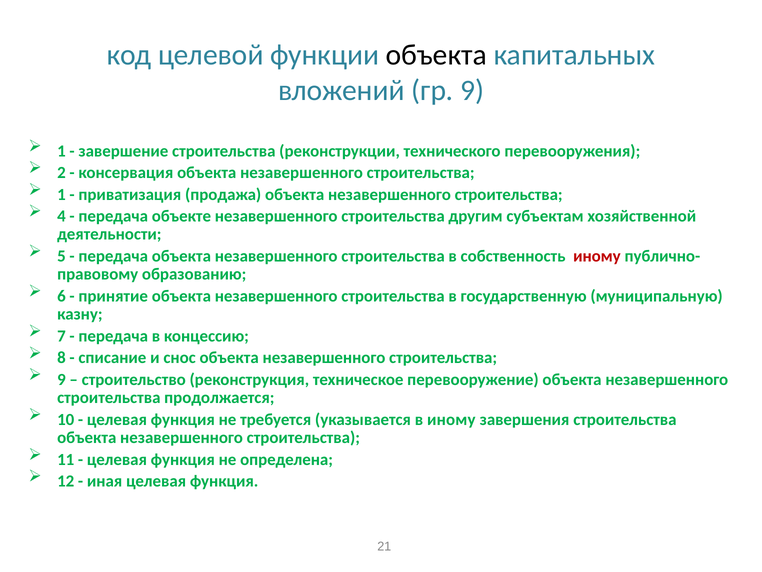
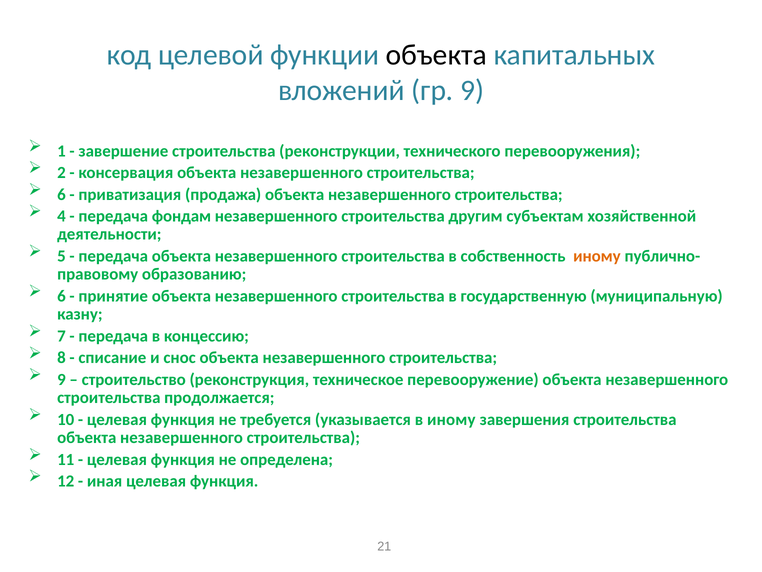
1: 1 -> 6 (61, 194)
объекте: объекте -> фондам (181, 216)
иному colour: red -> orange (597, 256)
